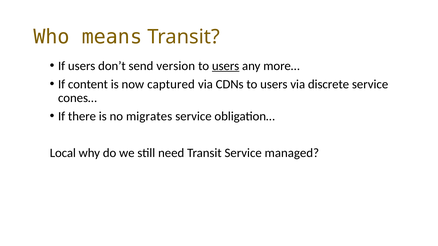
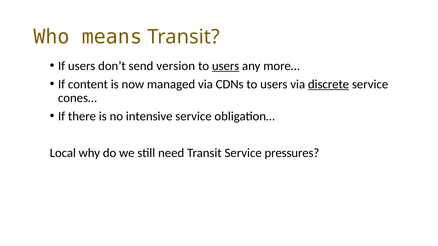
captured: captured -> managed (171, 84)
discrete underline: none -> present (329, 84)
migrates: migrates -> intensive (149, 116)
managed: managed -> pressures (292, 153)
